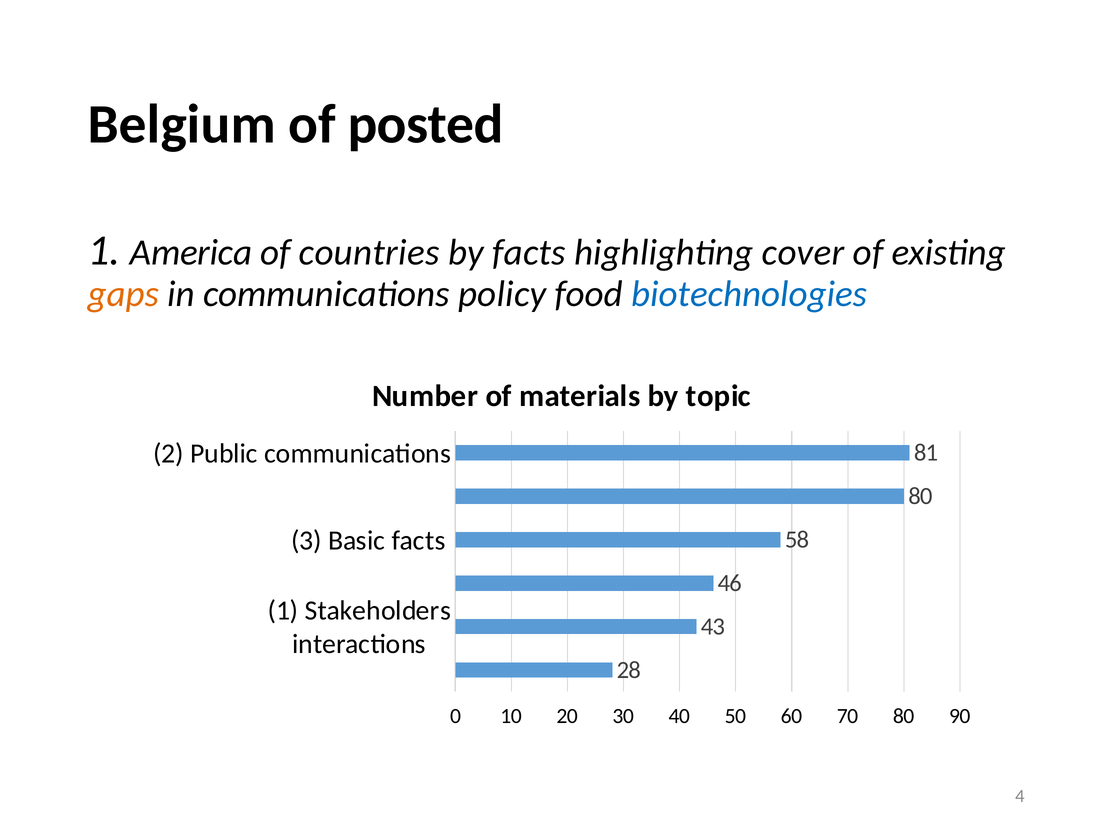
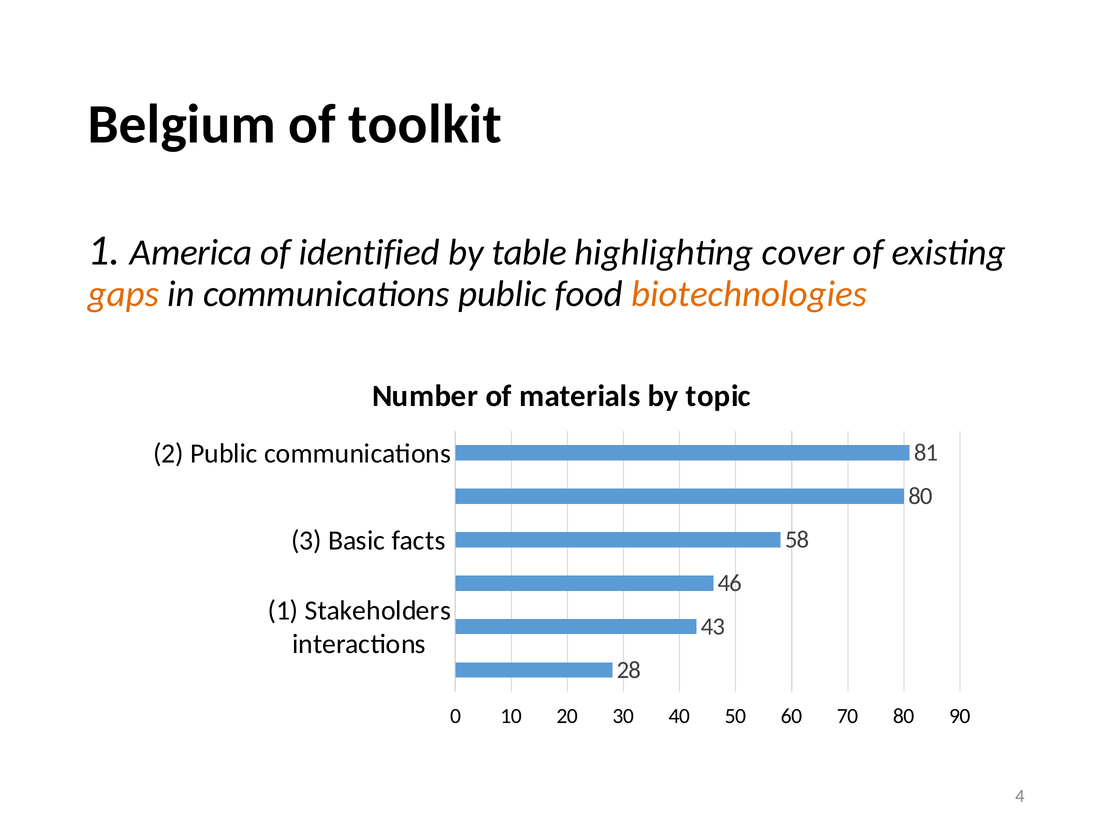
posted: posted -> toolkit (425, 125)
countries: countries -> identified (369, 253)
by facts: facts -> table (529, 253)
communications policy: policy -> public (502, 294)
biotechnologies colour: blue -> orange (749, 294)
